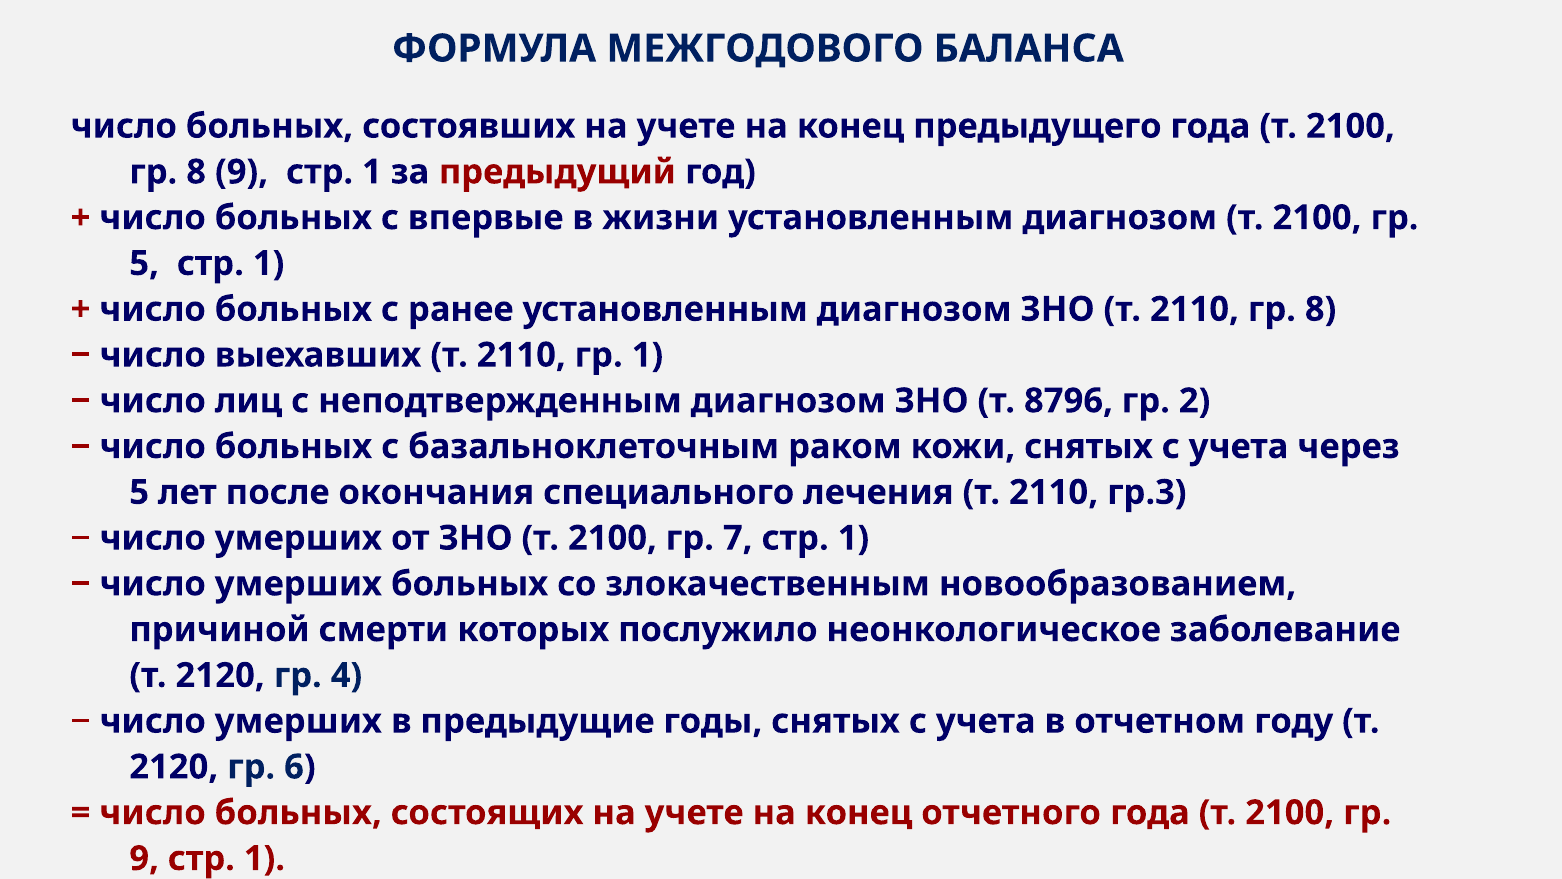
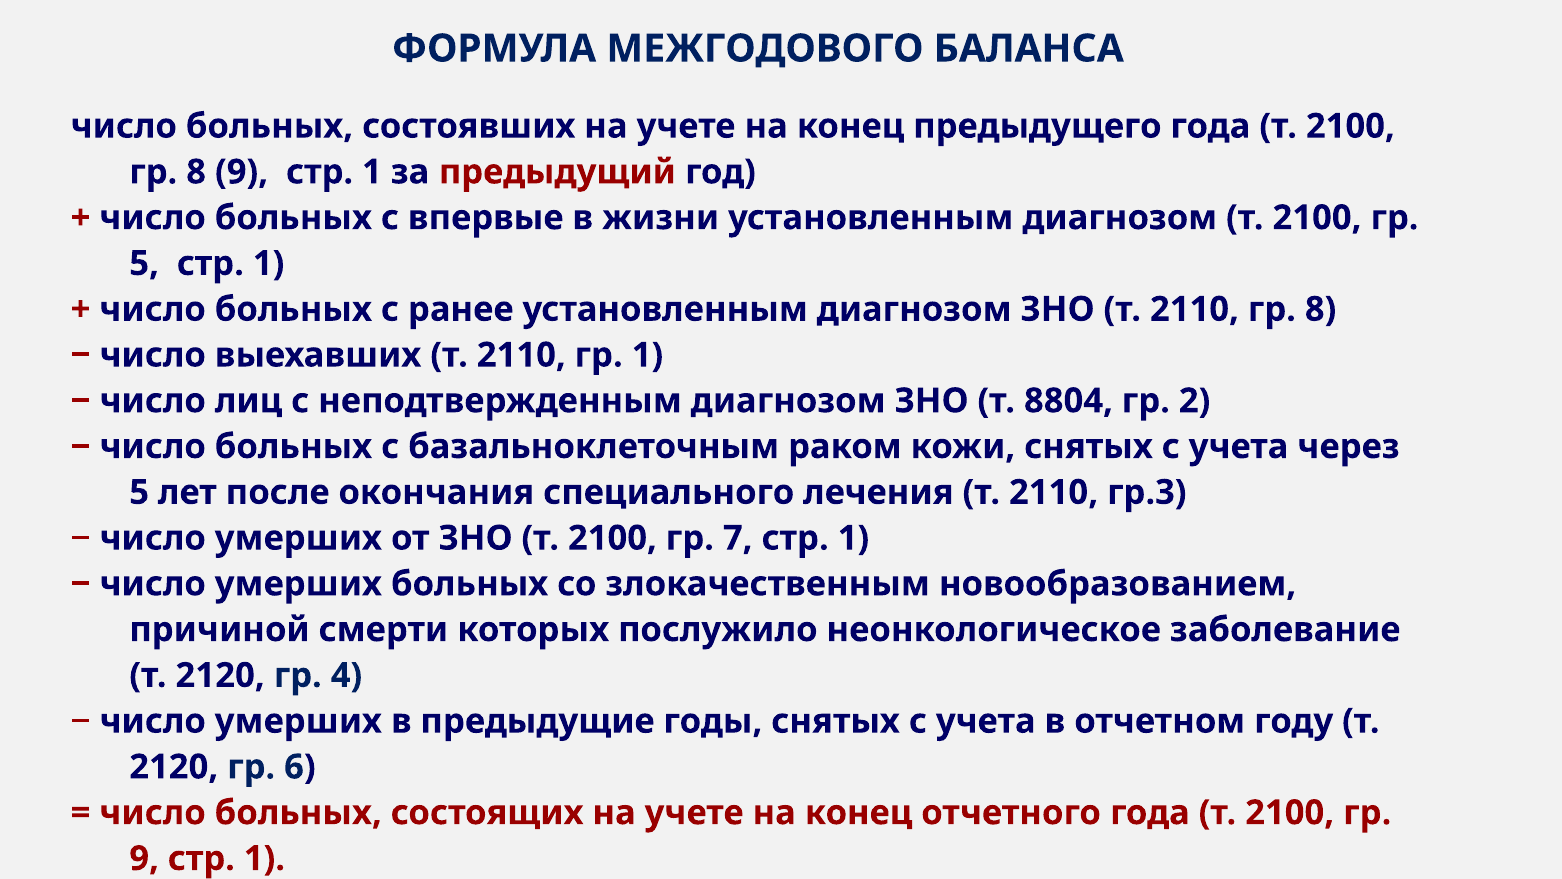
8796: 8796 -> 8804 (1068, 401)
